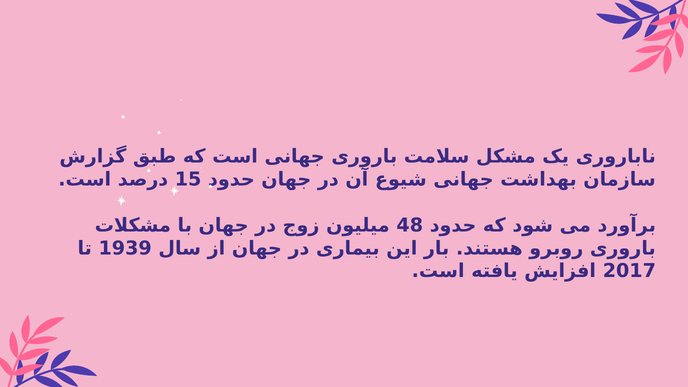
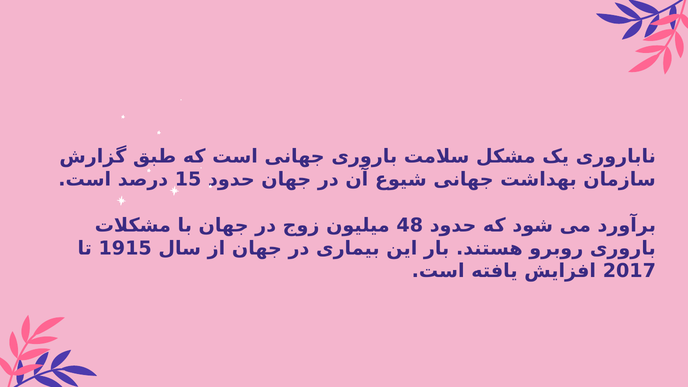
1939: 1939 -> 1915 (125, 248)
